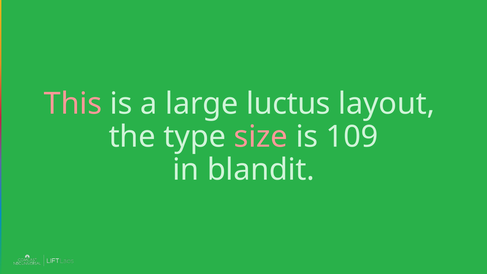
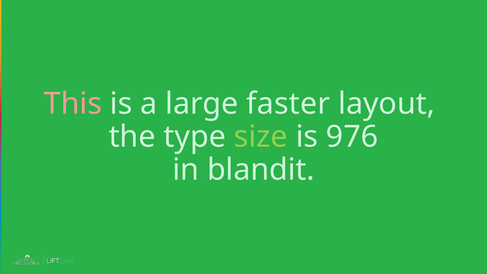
luctus: luctus -> faster (288, 104)
size colour: pink -> light green (261, 137)
109: 109 -> 976 (352, 137)
